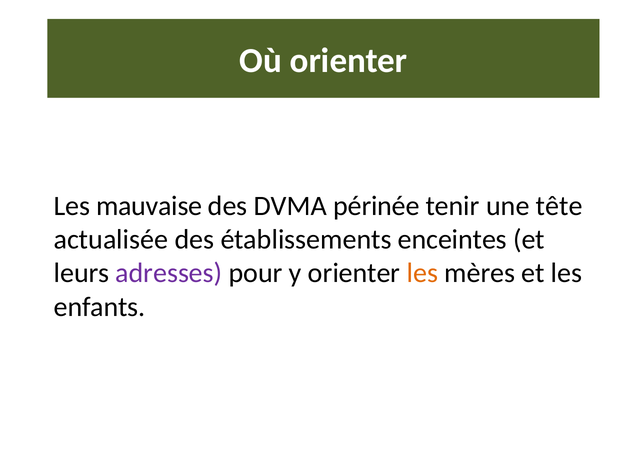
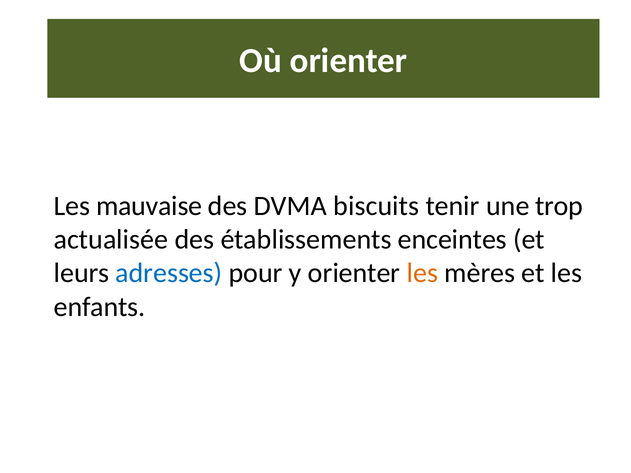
périnée: périnée -> biscuits (376, 206)
tête: tête -> trop (559, 206)
adresses colour: purple -> blue (169, 273)
